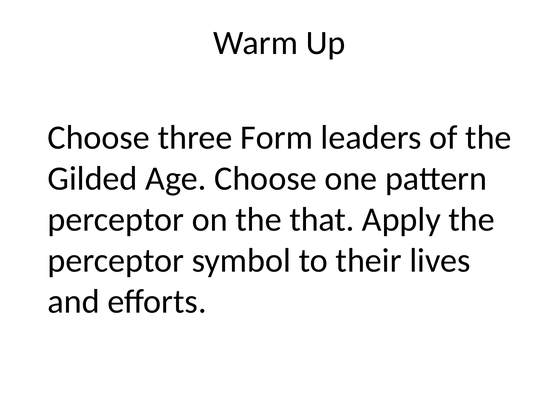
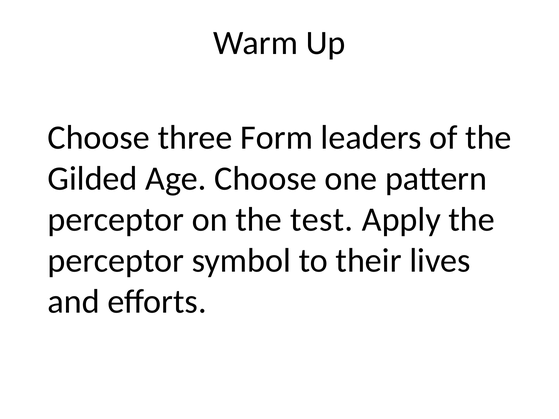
that: that -> test (322, 220)
